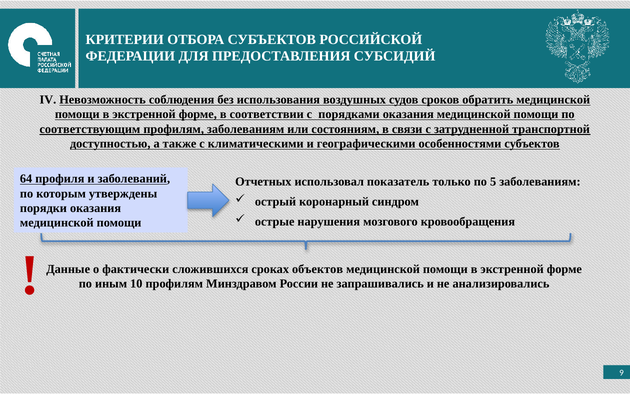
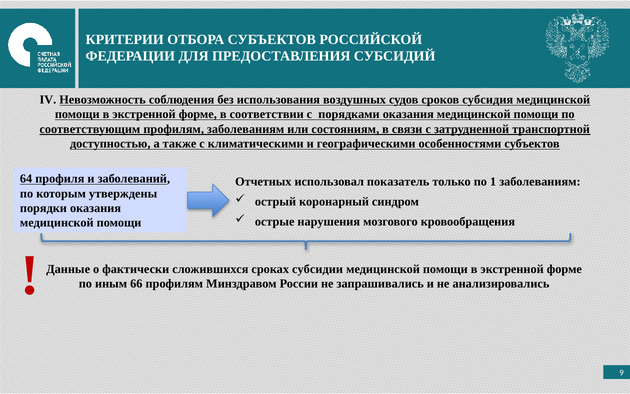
обратить: обратить -> субсидия (488, 100)
5: 5 -> 1 (493, 182)
объектов: объектов -> субсидии (317, 269)
10: 10 -> 66 (136, 284)
